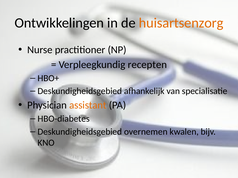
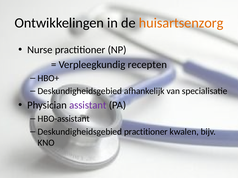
assistant colour: orange -> purple (88, 105)
HBO-diabetes: HBO-diabetes -> HBO-assistant (64, 119)
Deskundigheidsgebied overnemen: overnemen -> practitioner (146, 132)
